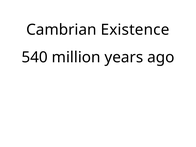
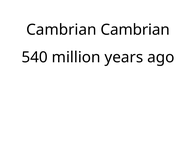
Cambrian Existence: Existence -> Cambrian (135, 30)
